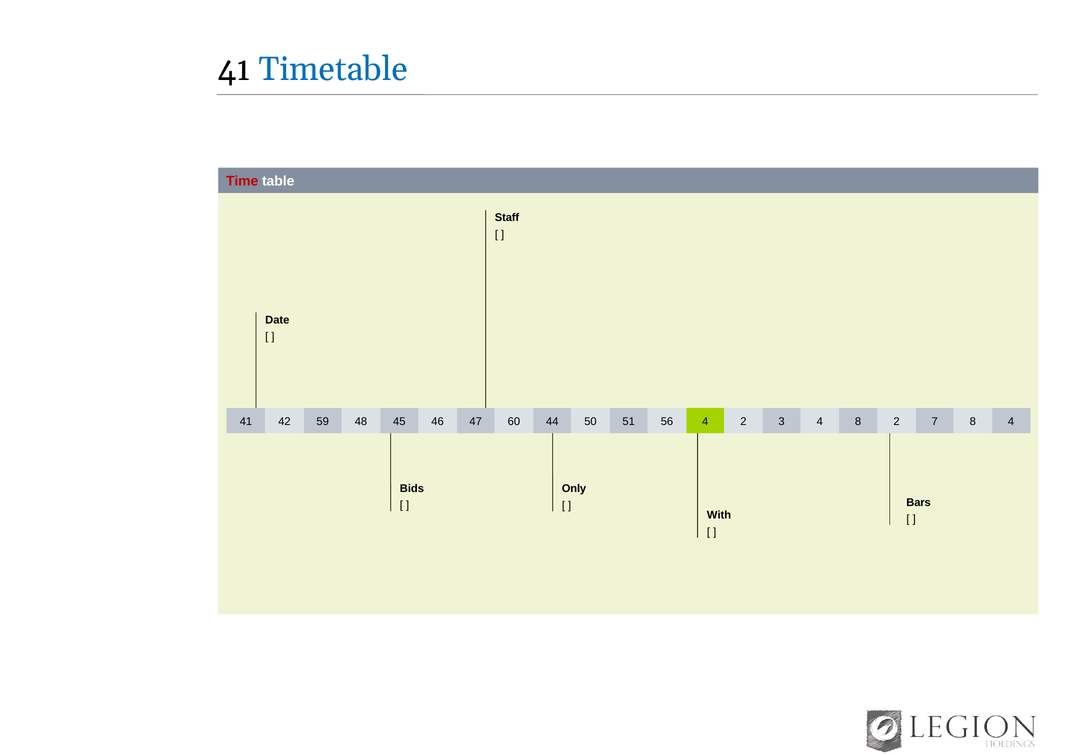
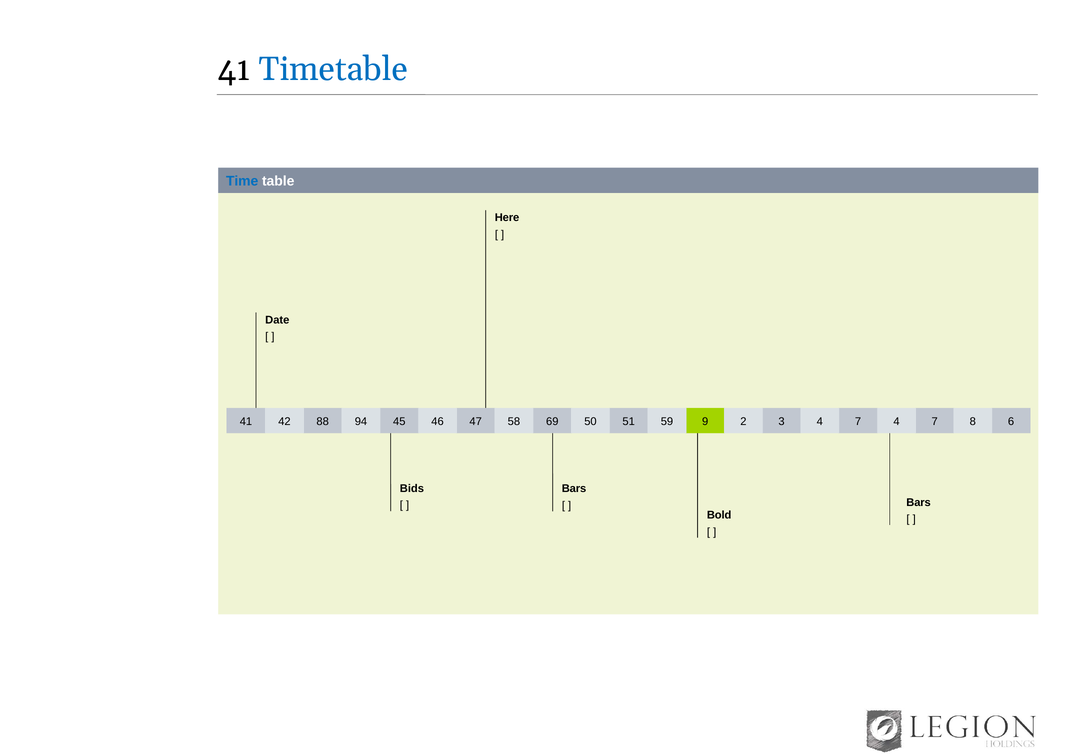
Time colour: red -> blue (242, 181)
Staff: Staff -> Here (507, 217)
59: 59 -> 88 (323, 421)
48: 48 -> 94 (361, 421)
60: 60 -> 58 (514, 421)
44: 44 -> 69 (552, 421)
56: 56 -> 59 (667, 421)
51 4: 4 -> 9 (705, 421)
3 8: 8 -> 7 (858, 421)
2 4 2: 2 -> 4 (897, 421)
7 4: 4 -> 6 (1011, 421)
Only: Only -> Bars (574, 488)
With: With -> Bold (719, 515)
